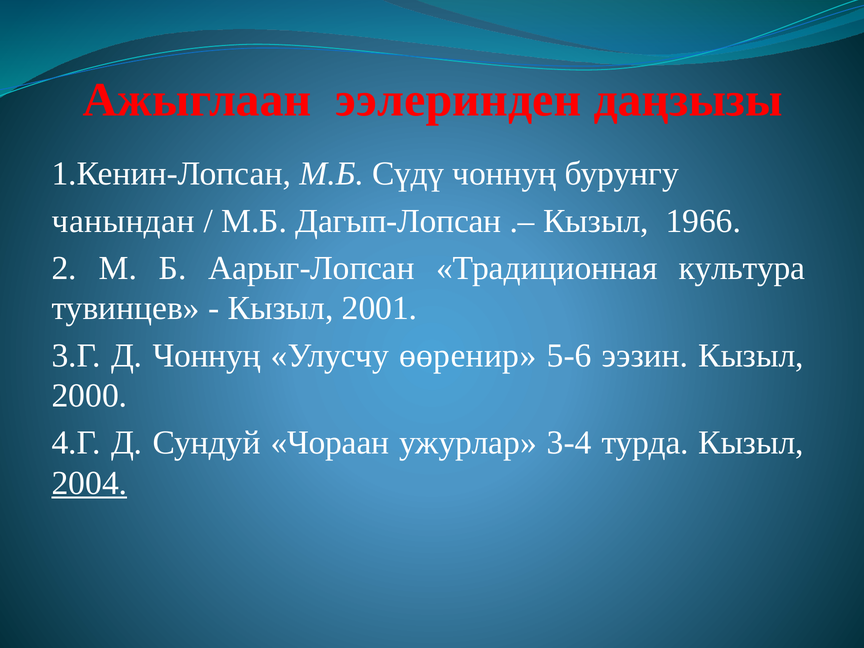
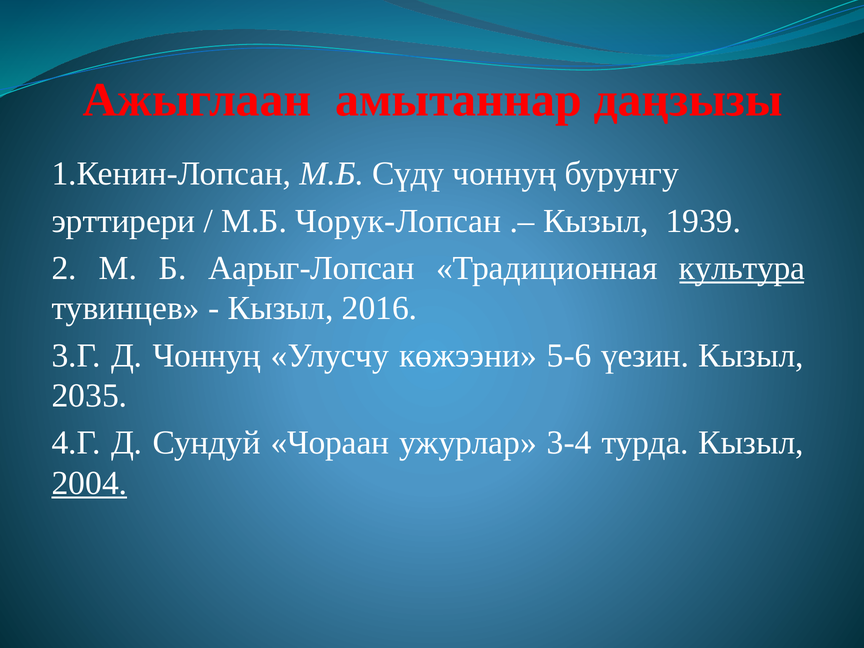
ээлеринден: ээлеринден -> амытаннар (459, 100)
чанындан: чанындан -> эрттирери (124, 221)
Дагып-Лопсан: Дагып-Лопсан -> Чорук-Лопсан (398, 221)
1966: 1966 -> 1939 (703, 221)
культура underline: none -> present (742, 268)
2001: 2001 -> 2016 (380, 308)
өөренир: өөренир -> көжээни (468, 355)
ээзин: ээзин -> үезин (645, 355)
2000: 2000 -> 2035 (89, 396)
